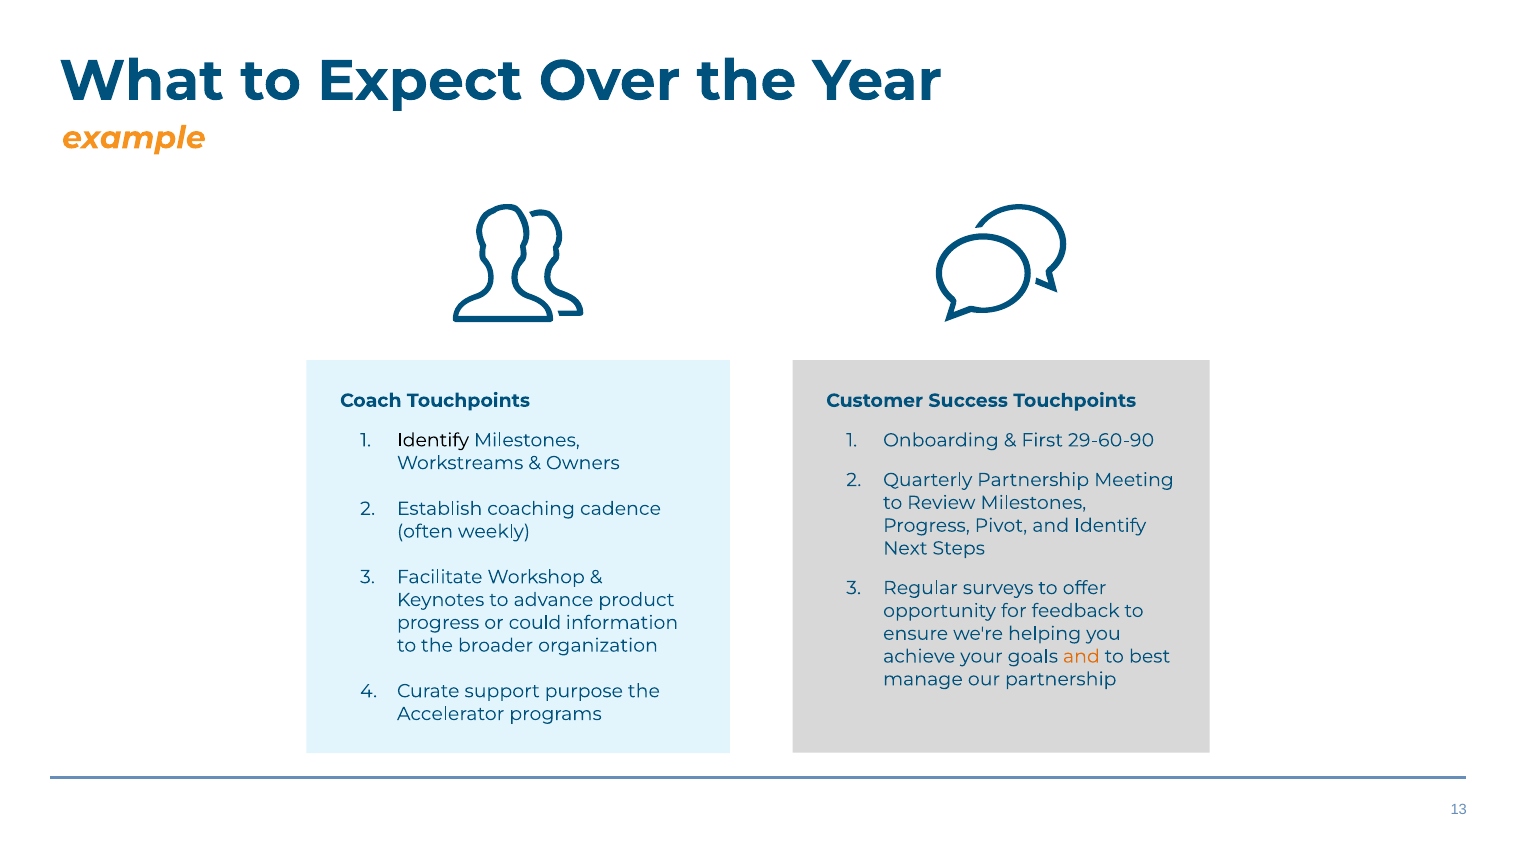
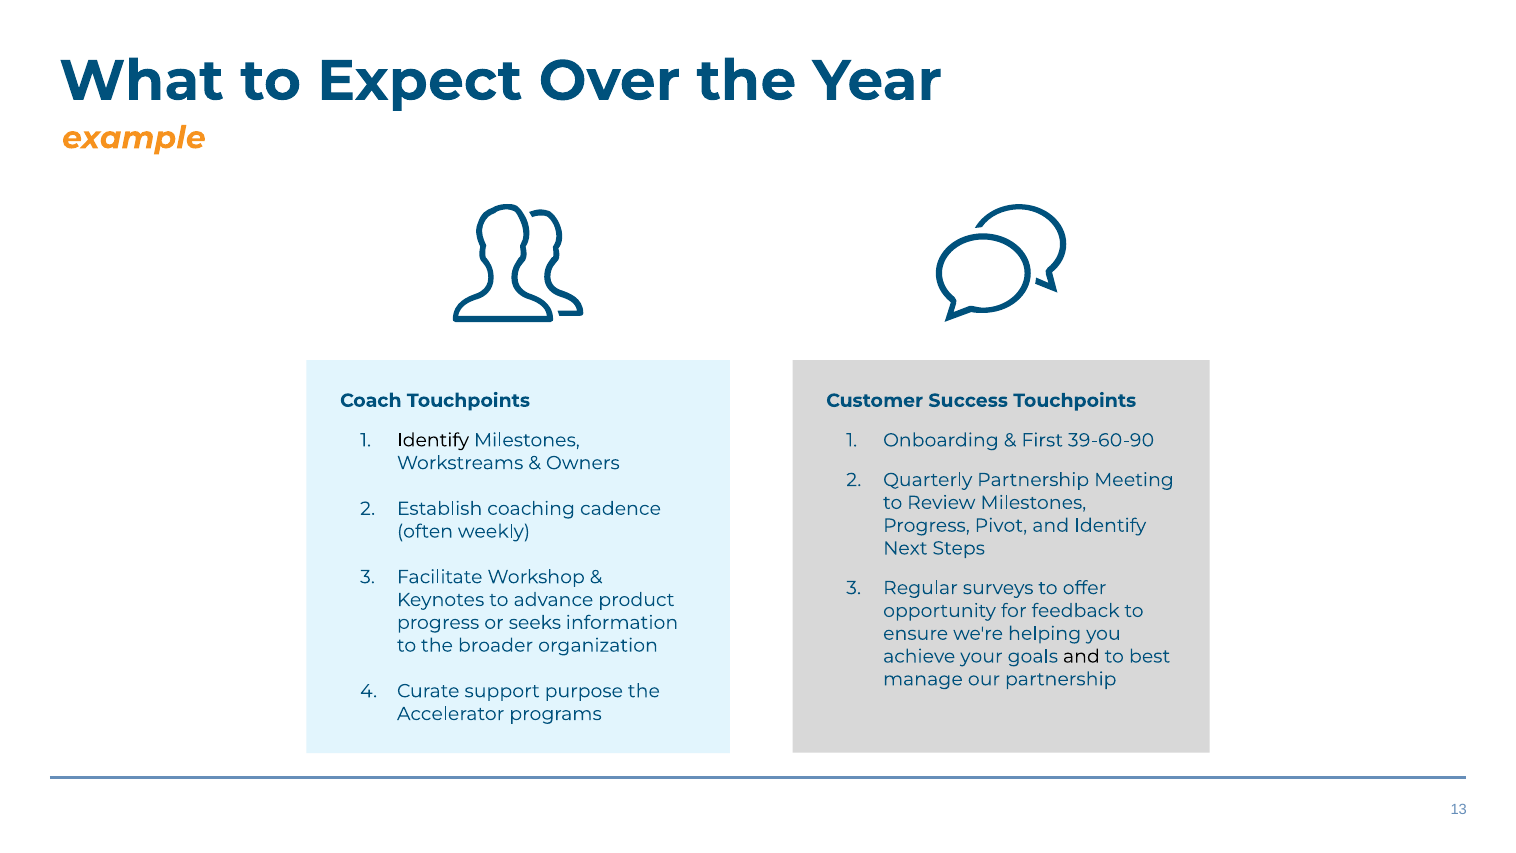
29-60-90: 29-60-90 -> 39-60-90 (1111, 440)
could: could -> seeks (535, 622)
and colour: orange -> black (1081, 656)
